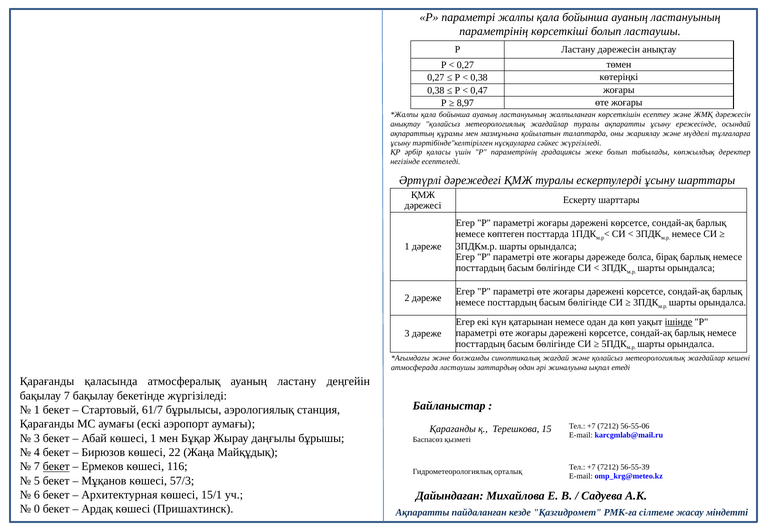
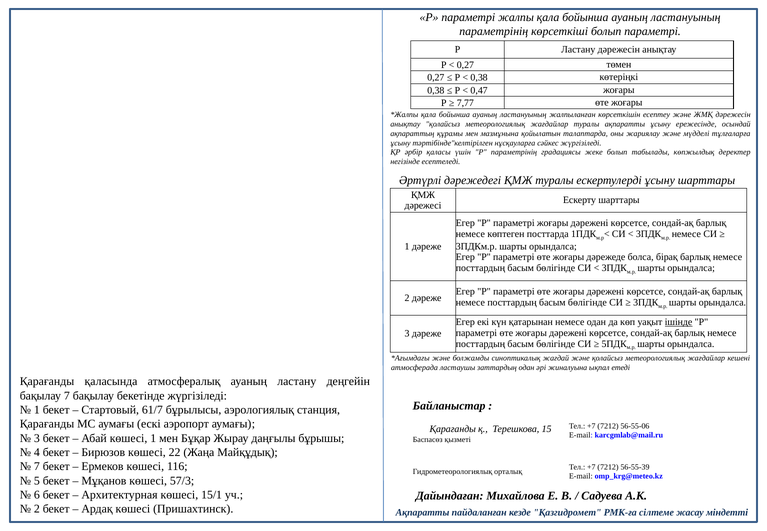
болып ластаушы: ластаушы -> параметрі (653, 31)
8,97: 8,97 -> 7,77 (465, 103)
бекет underline: present -> none (56, 467)
0: 0 -> 2 (37, 509)
